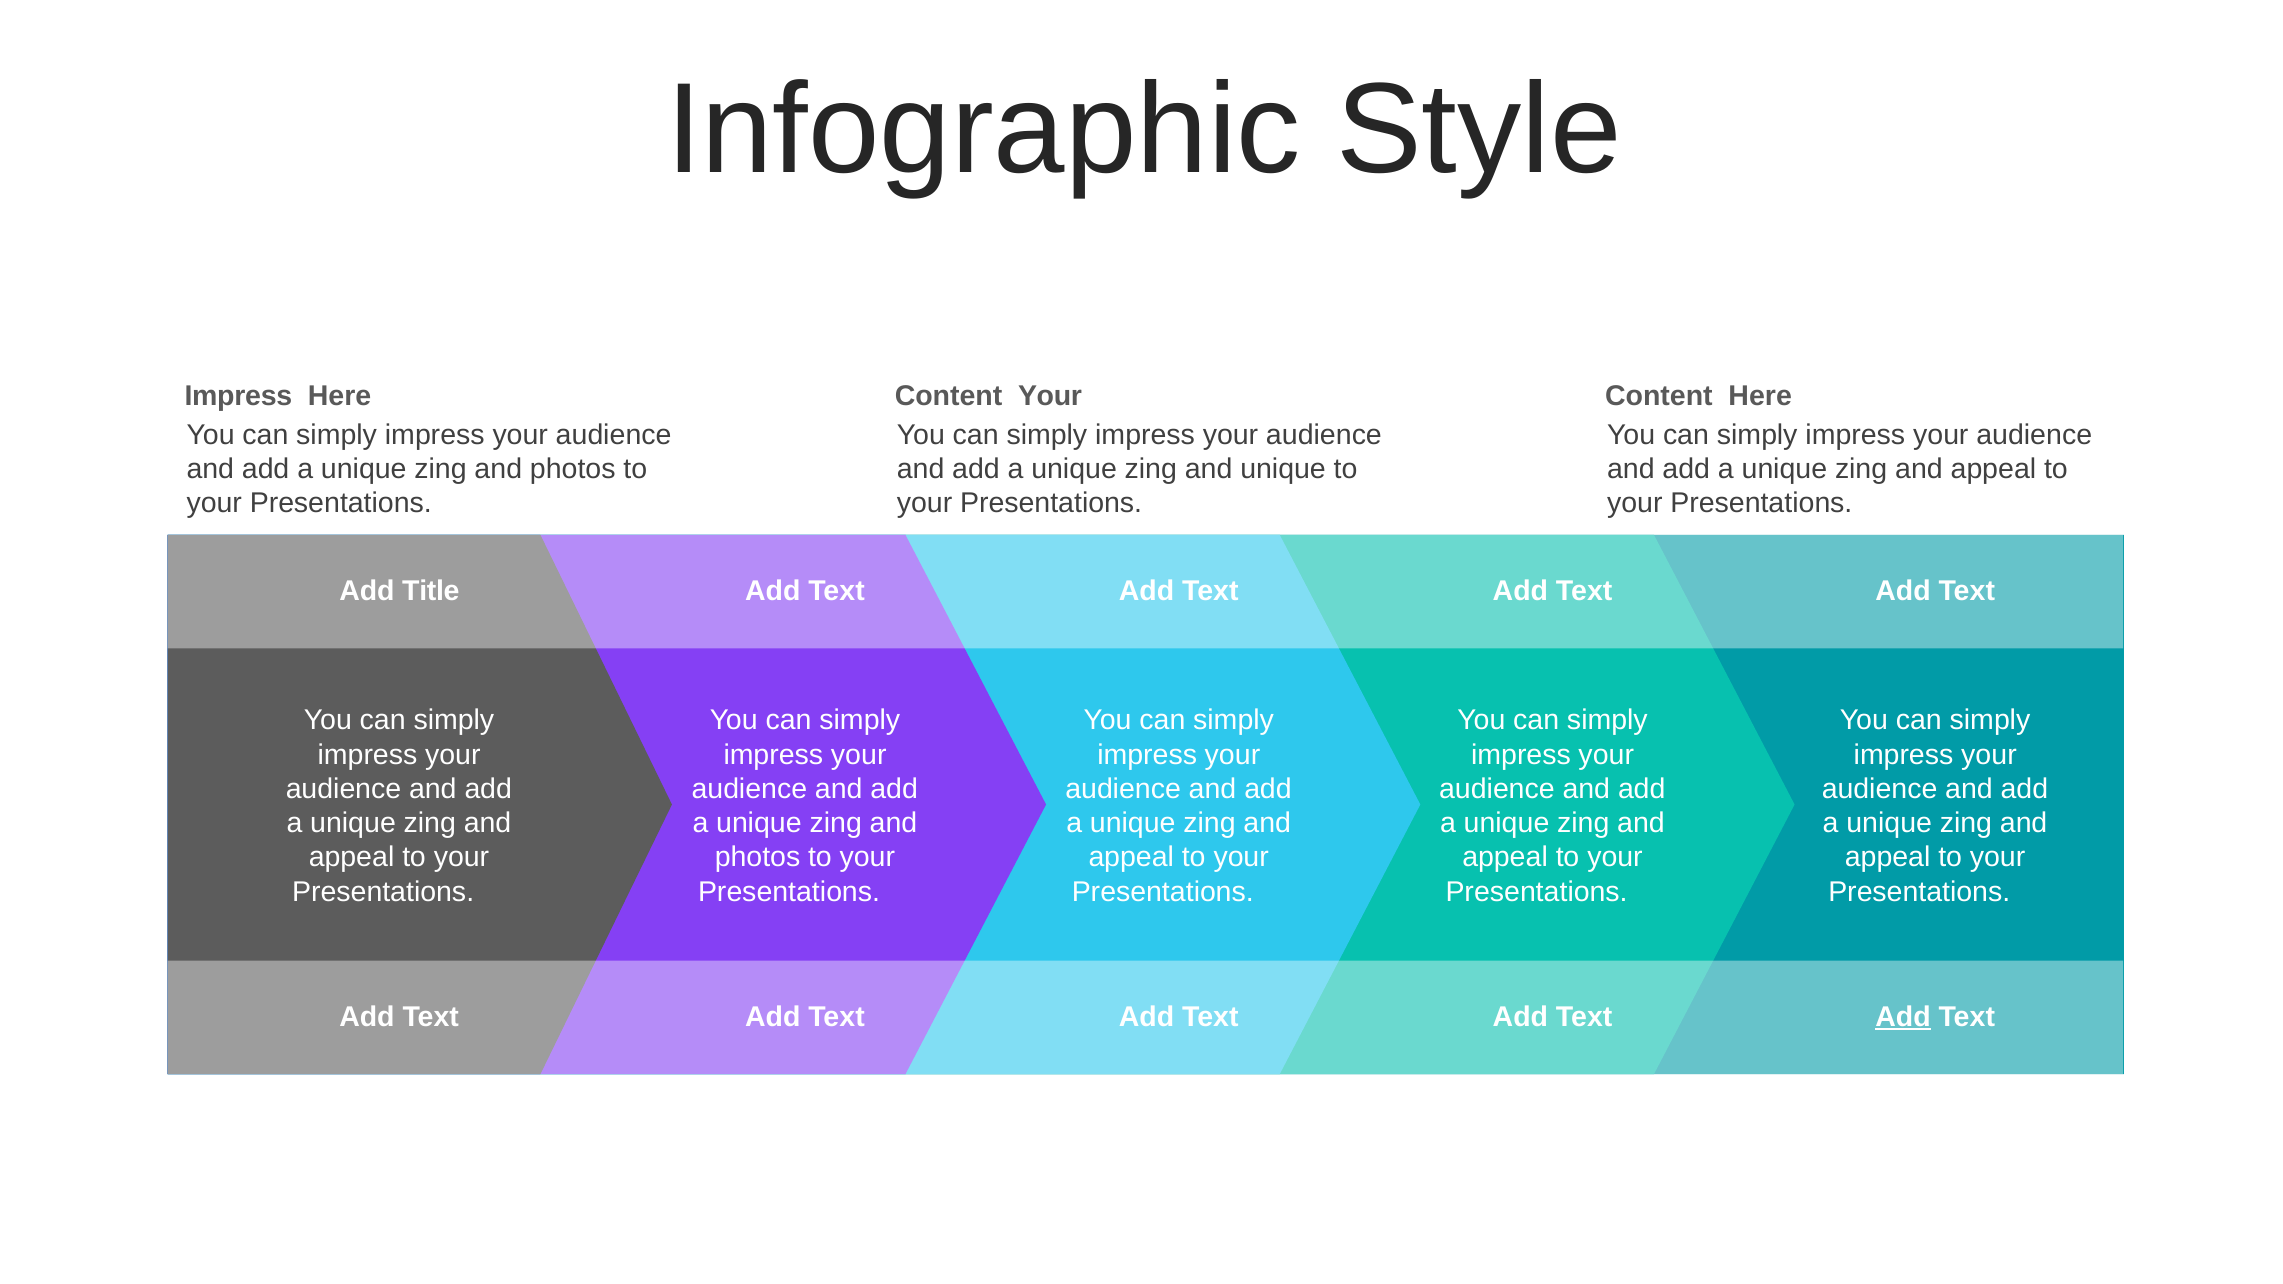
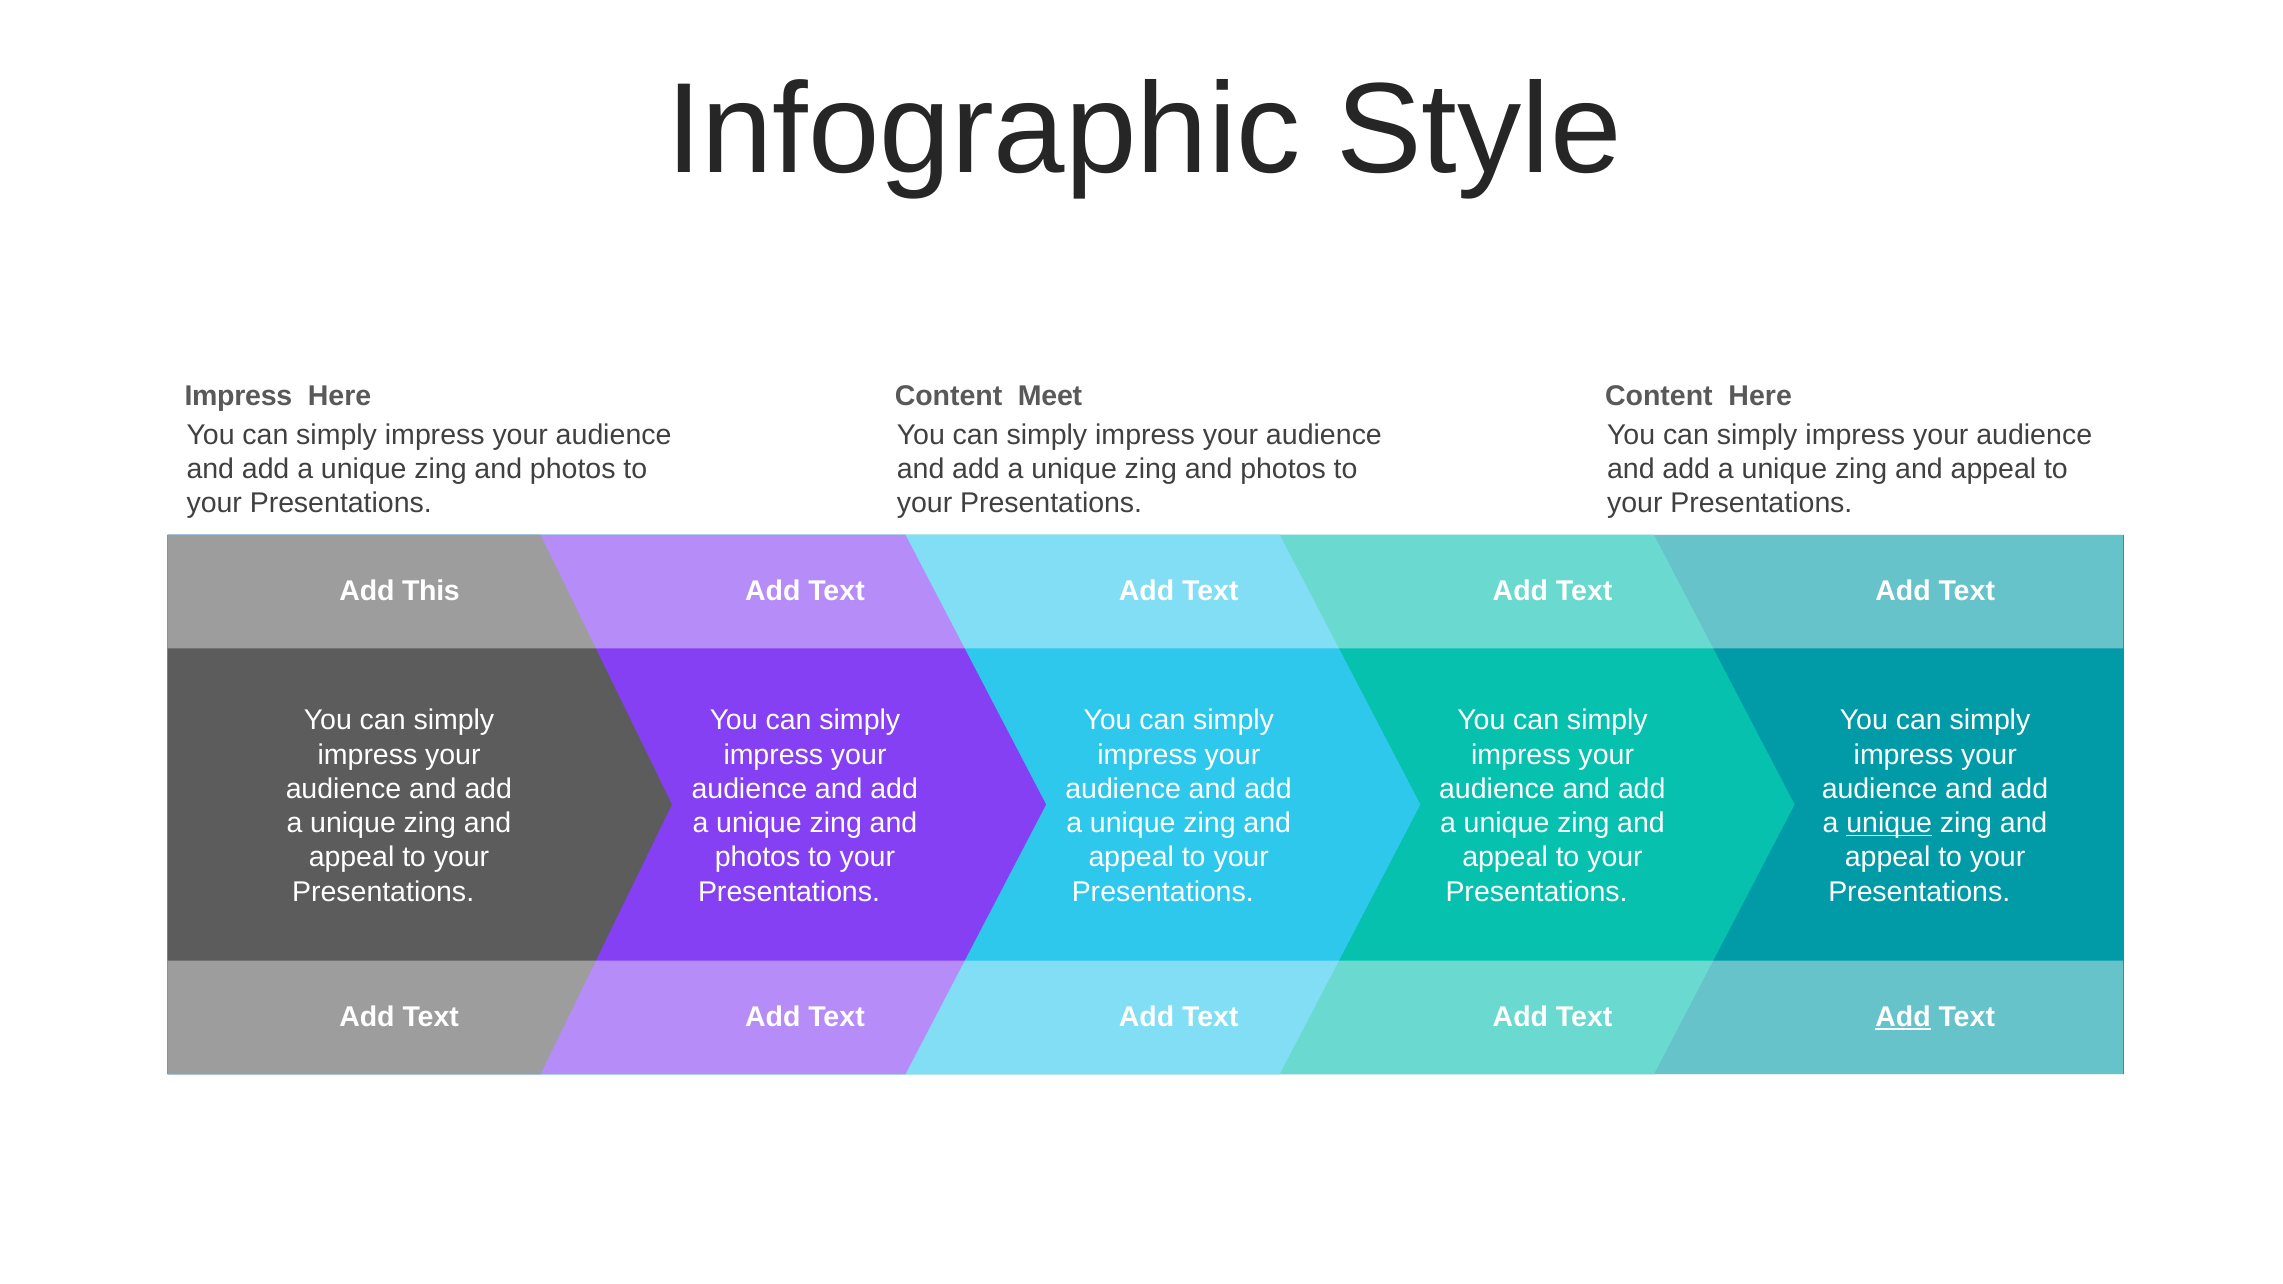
Content Your: Your -> Meet (1050, 396)
unique: unique -> photos (1283, 469)
Title: Title -> This (431, 591)
unique underline: none -> present (1889, 823)
